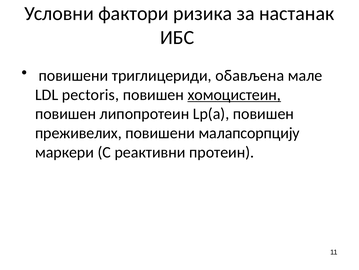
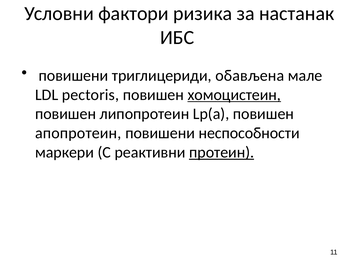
преживелих: преживелих -> апопротеин (78, 133)
малапсорпцију: малапсорпцију -> неспособности (249, 133)
протеин underline: none -> present (222, 152)
